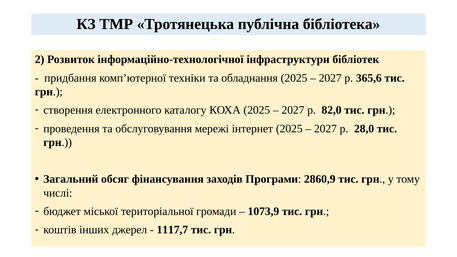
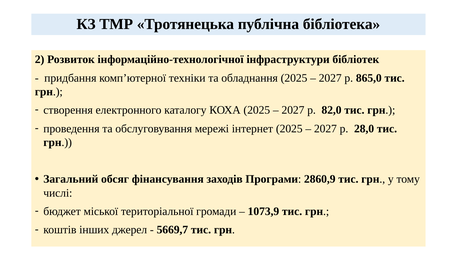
365,6: 365,6 -> 865,0 (369, 78)
1117,7: 1117,7 -> 5669,7 (172, 230)
